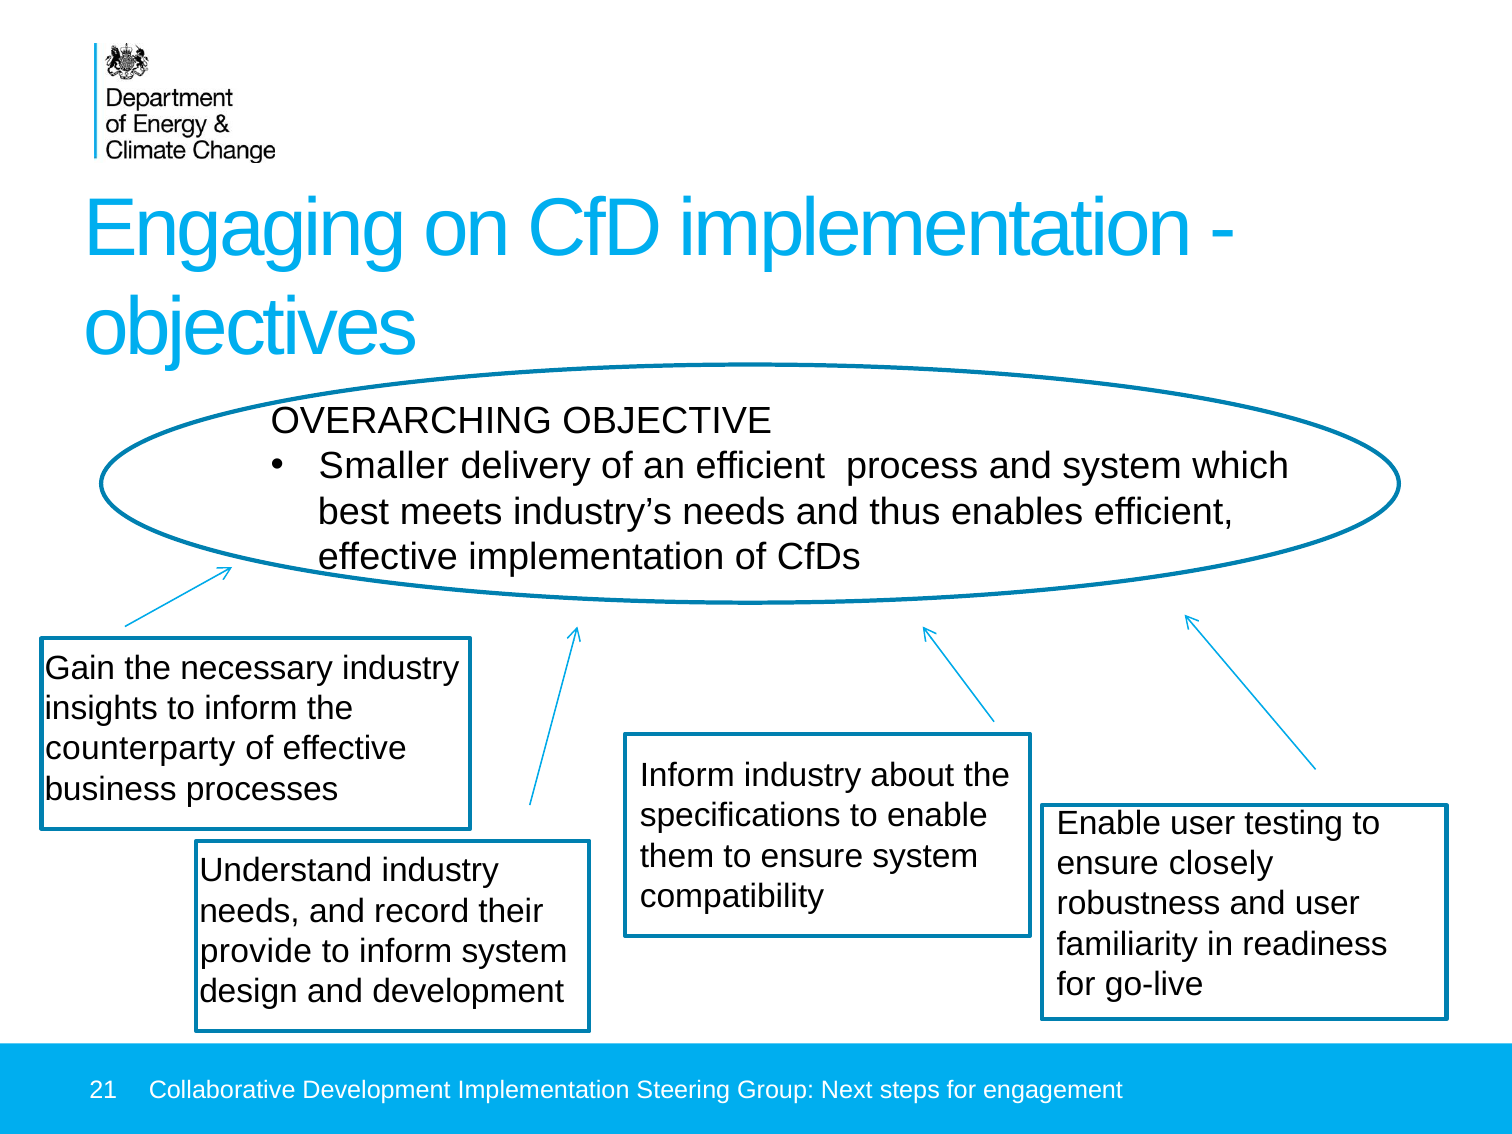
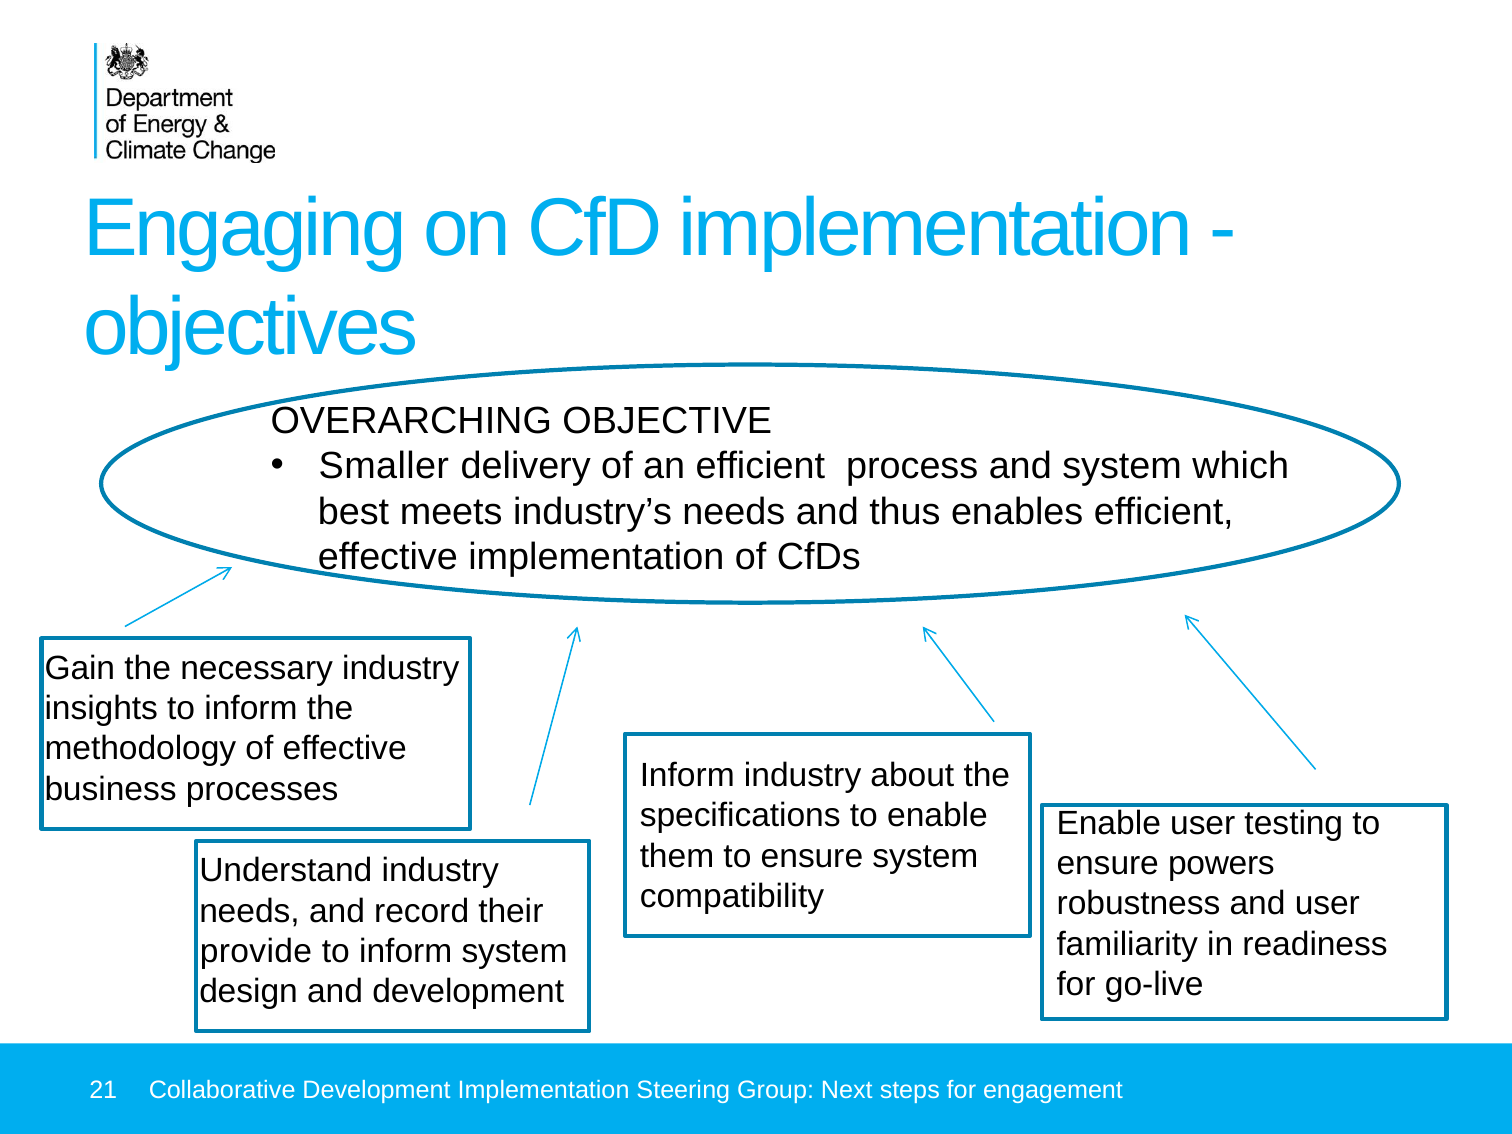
counterparty: counterparty -> methodology (140, 749)
closely: closely -> powers (1221, 863)
